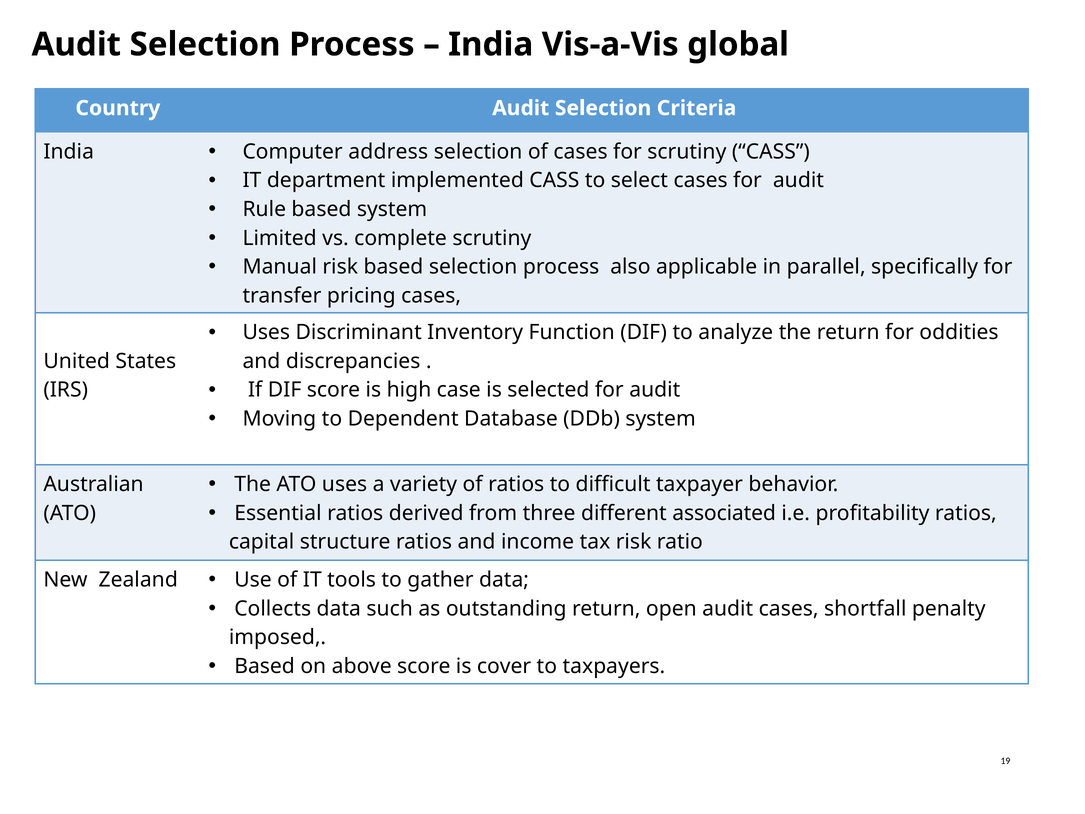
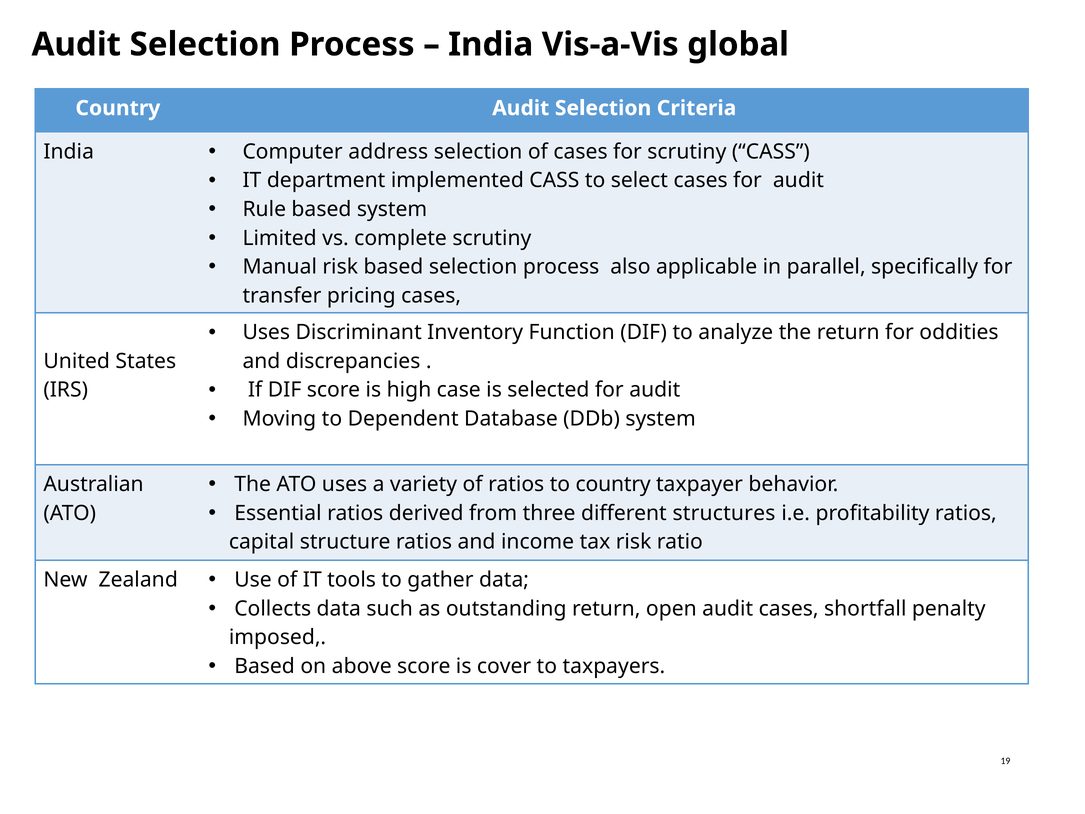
to difficult: difficult -> country (613, 484)
associated: associated -> structures (724, 513)
